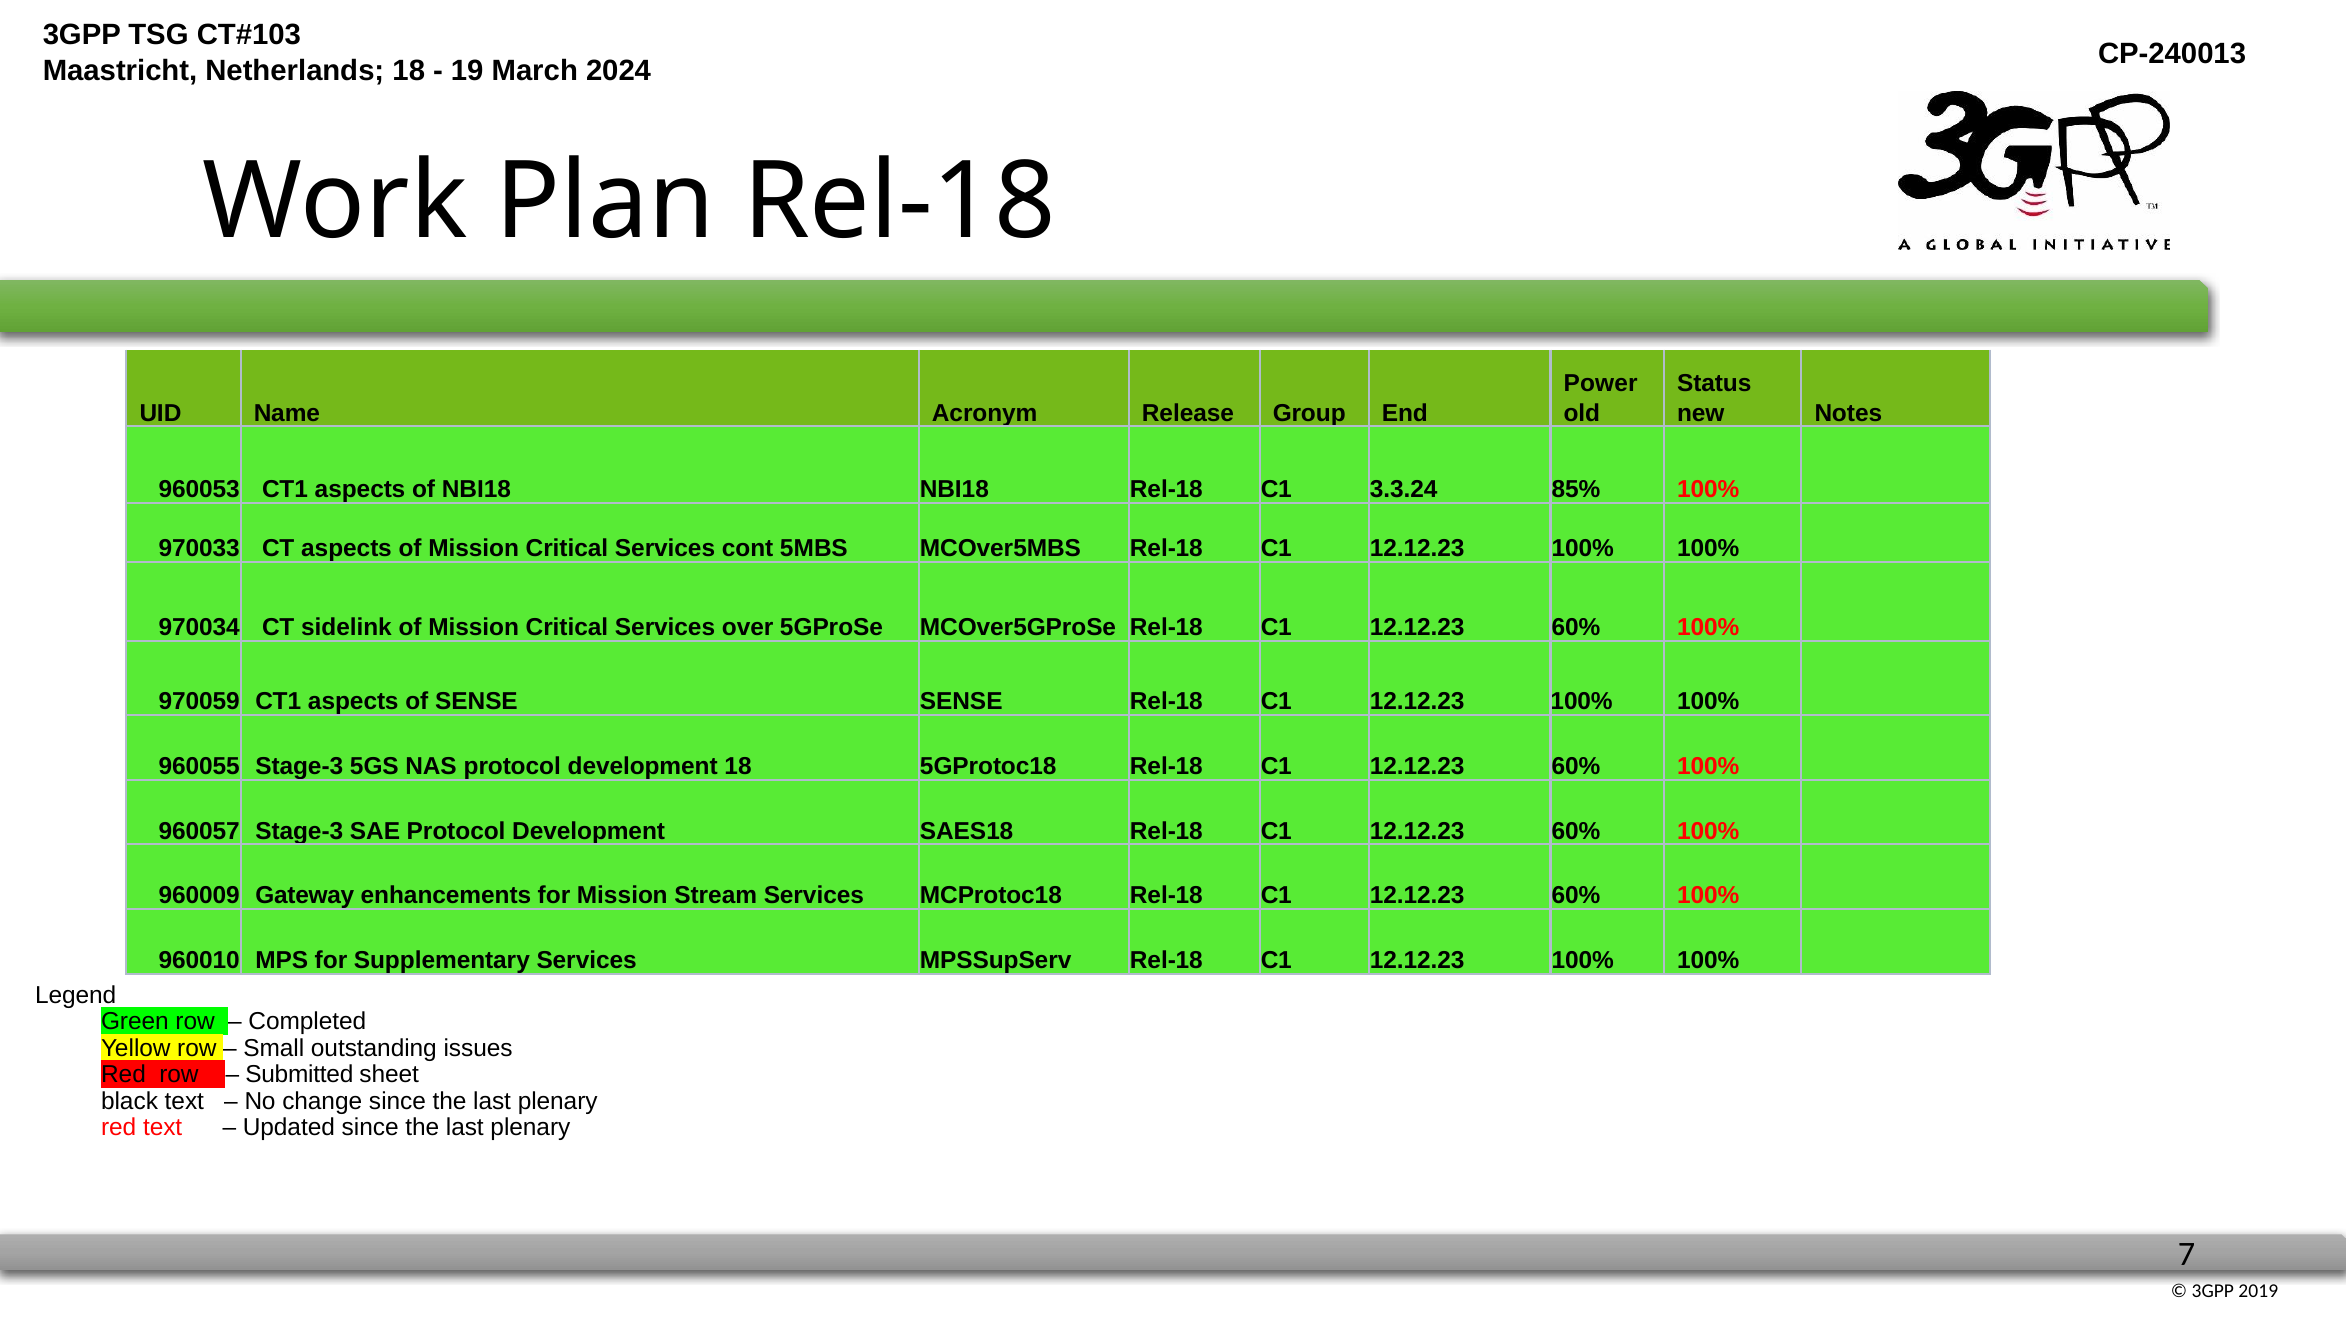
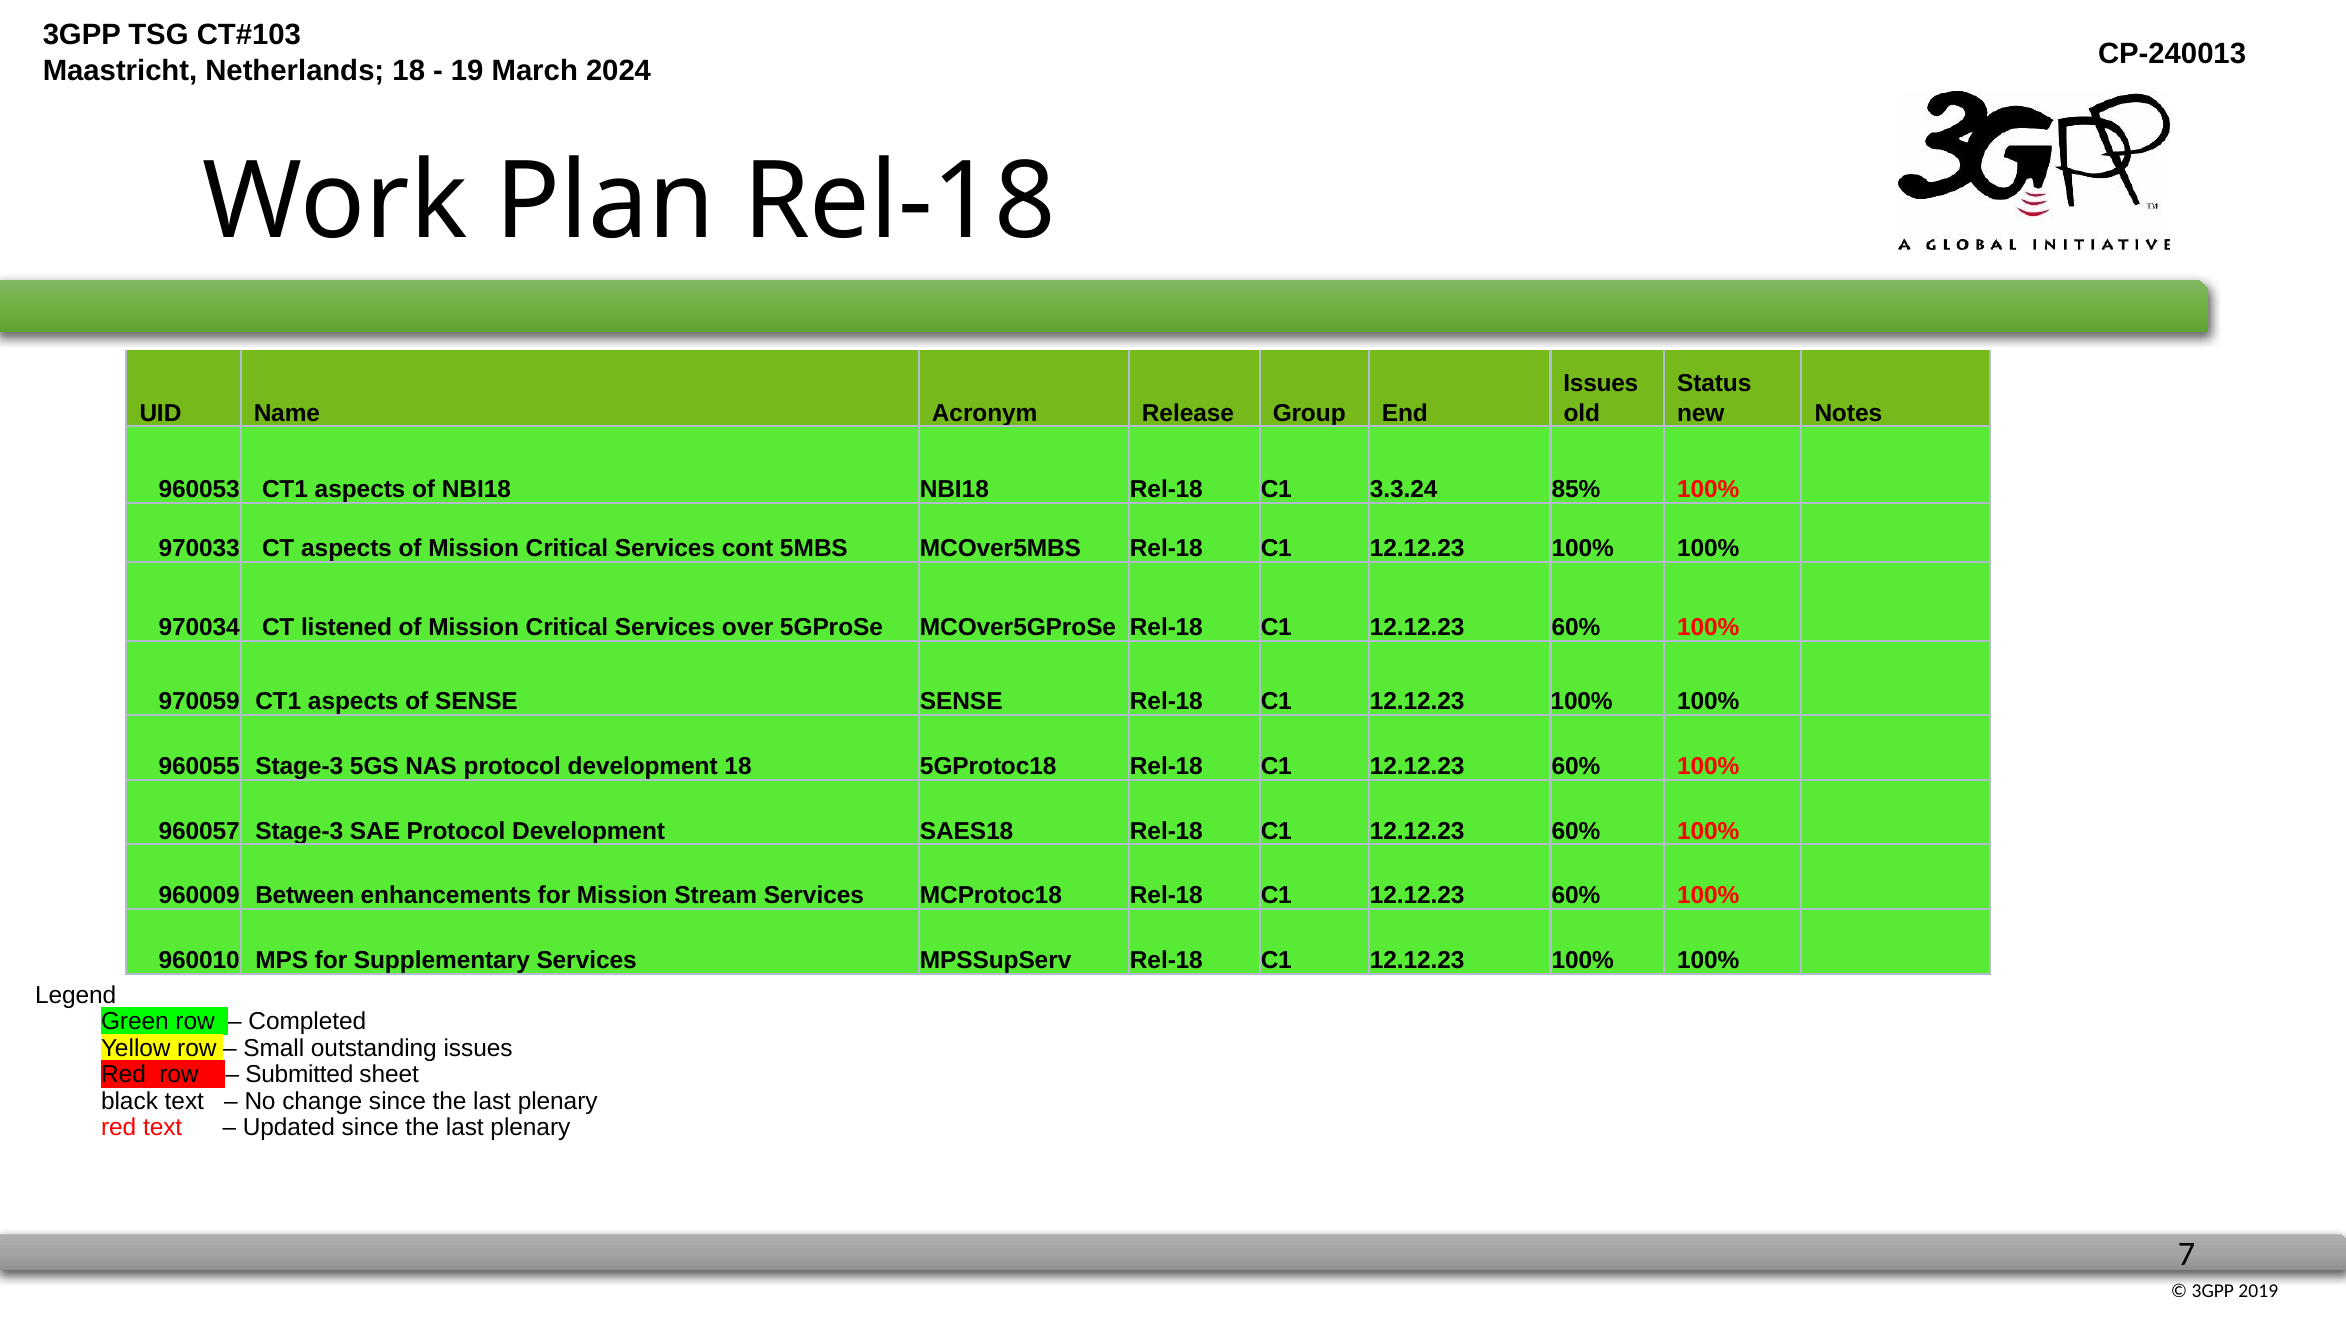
Power: Power -> Issues (1601, 384)
sidelink: sidelink -> listened (347, 627)
Gateway: Gateway -> Between (305, 896)
